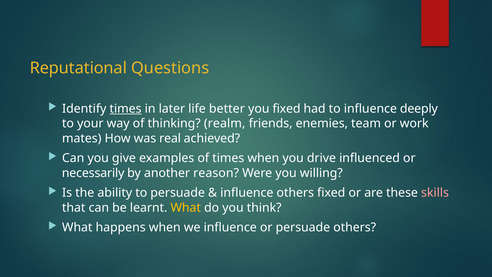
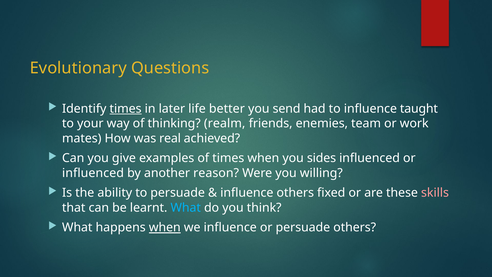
Reputational: Reputational -> Evolutionary (78, 68)
you fixed: fixed -> send (287, 109)
deeply: deeply -> taught (419, 109)
drive: drive -> sides (321, 158)
necessarily: necessarily -> influenced (93, 173)
What colour: yellow -> light blue (186, 207)
when underline: none -> present (165, 227)
